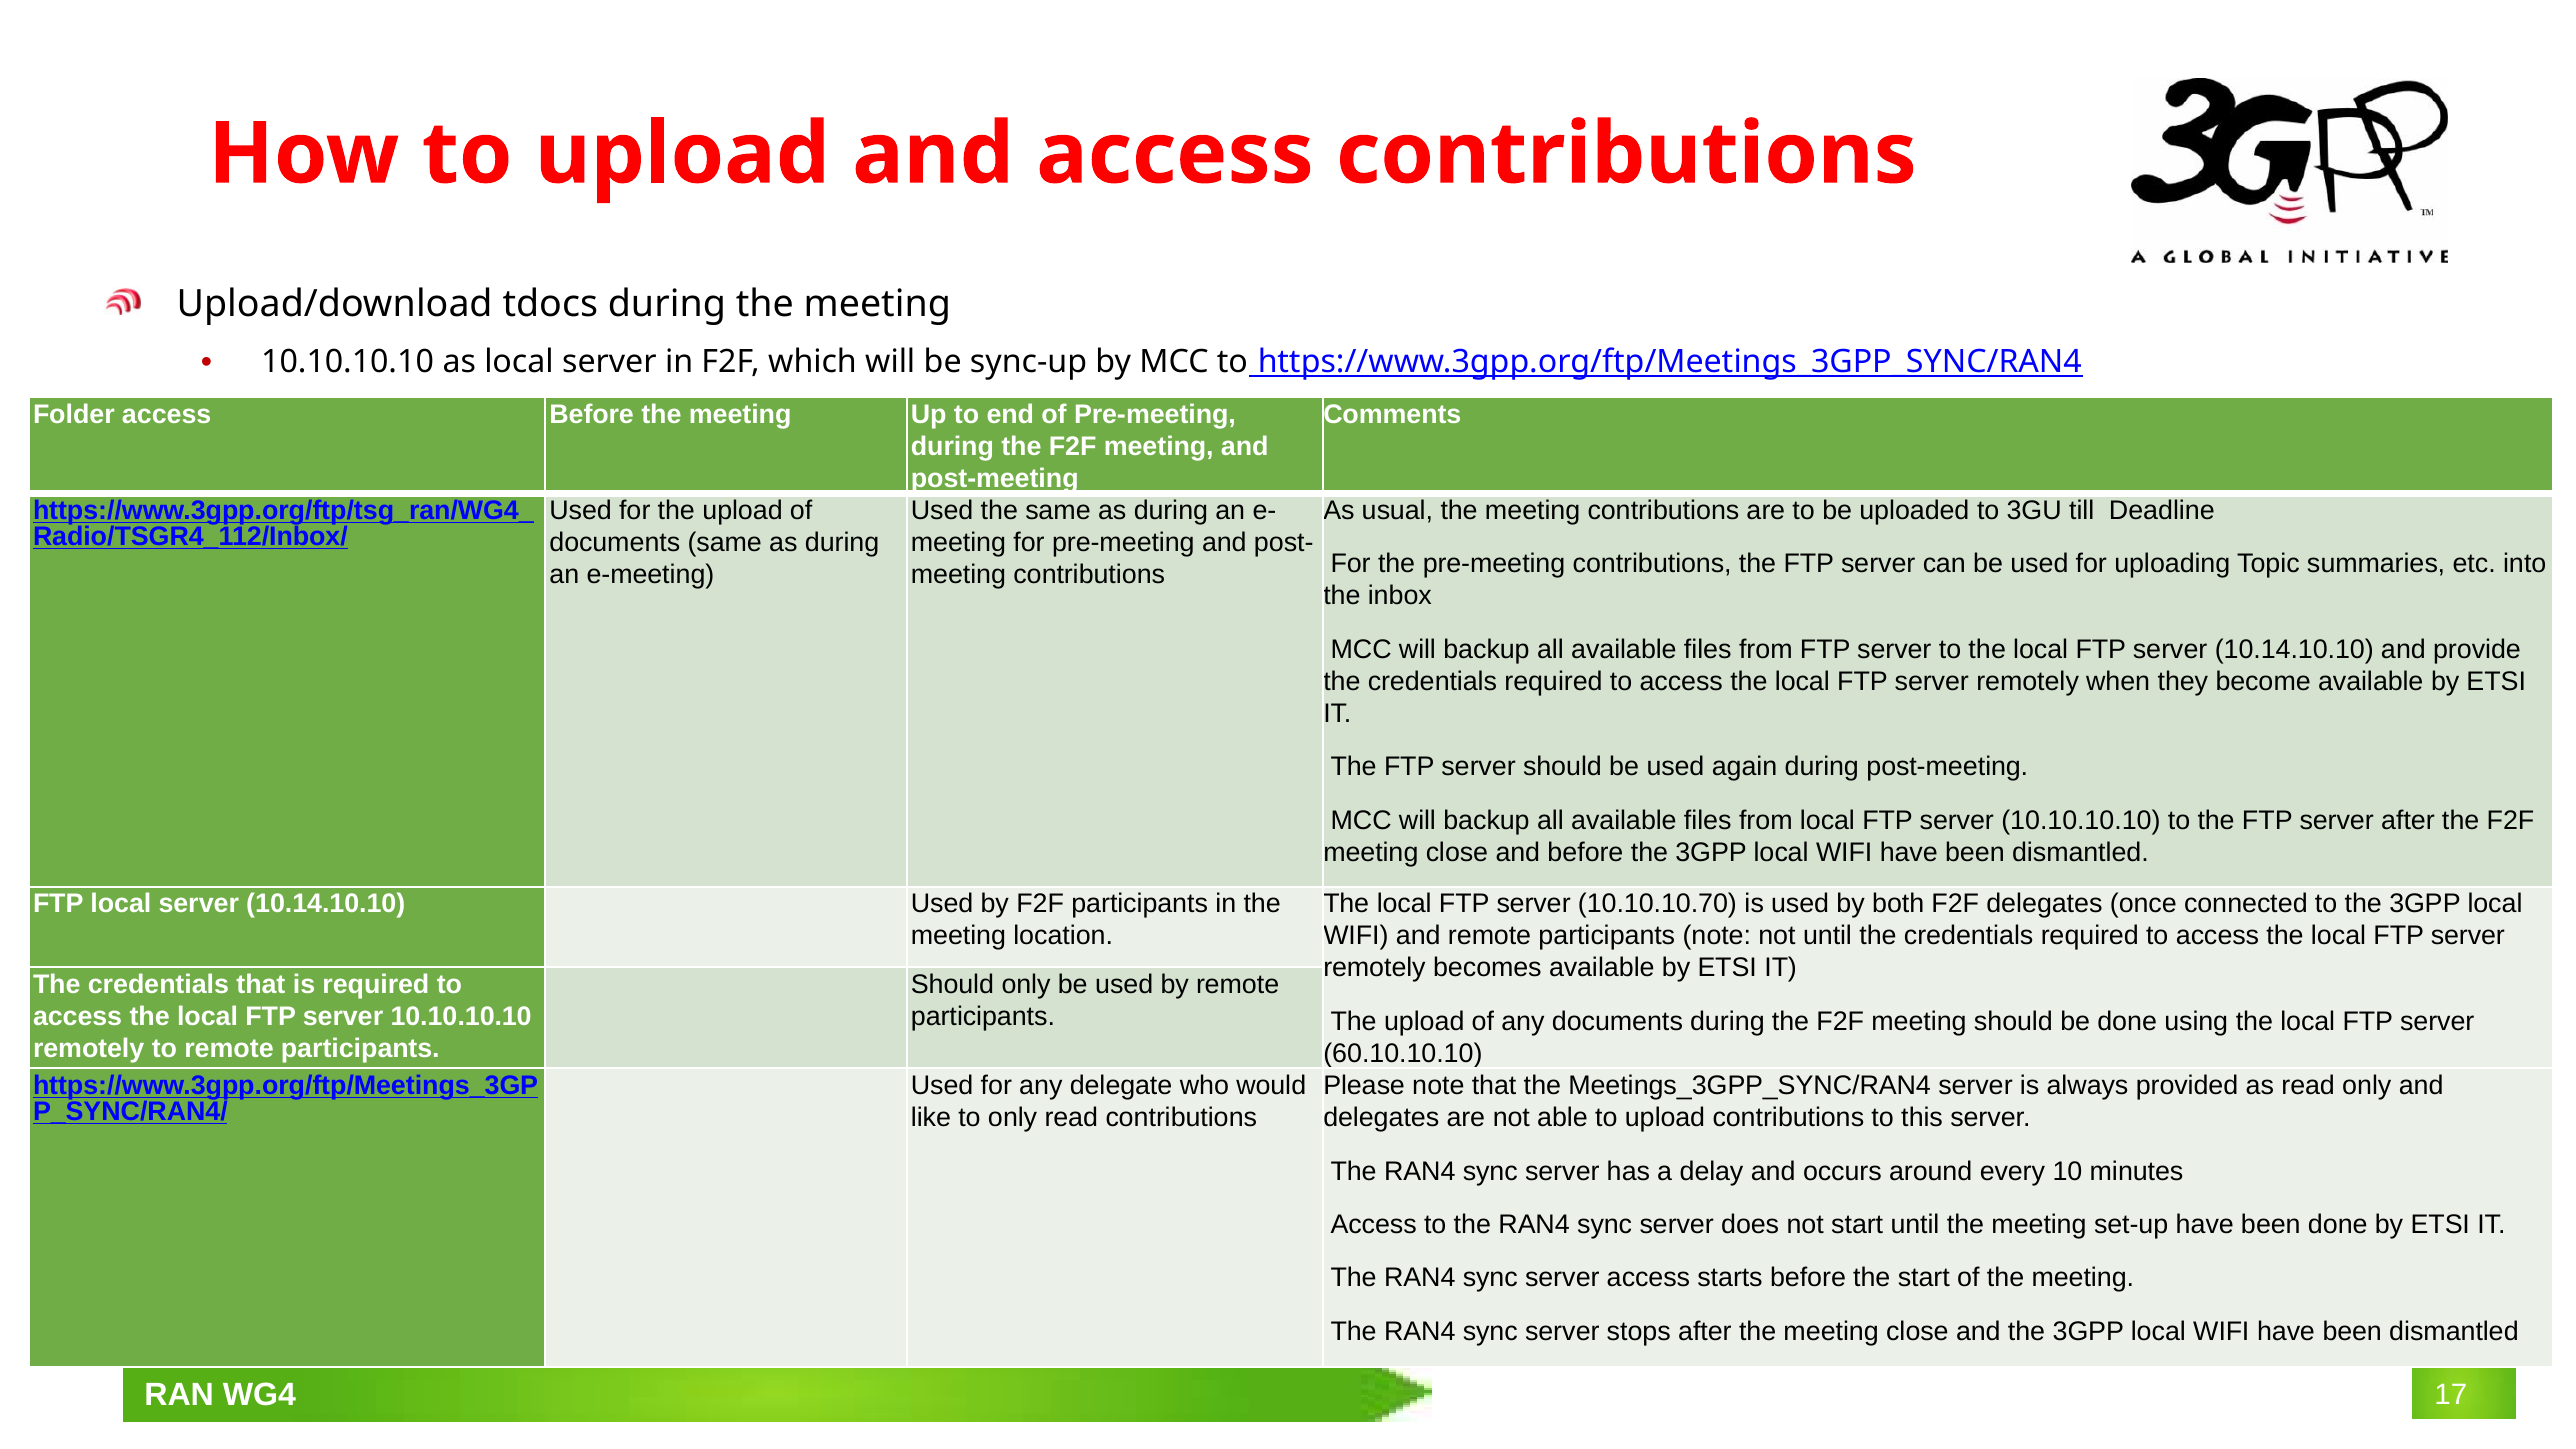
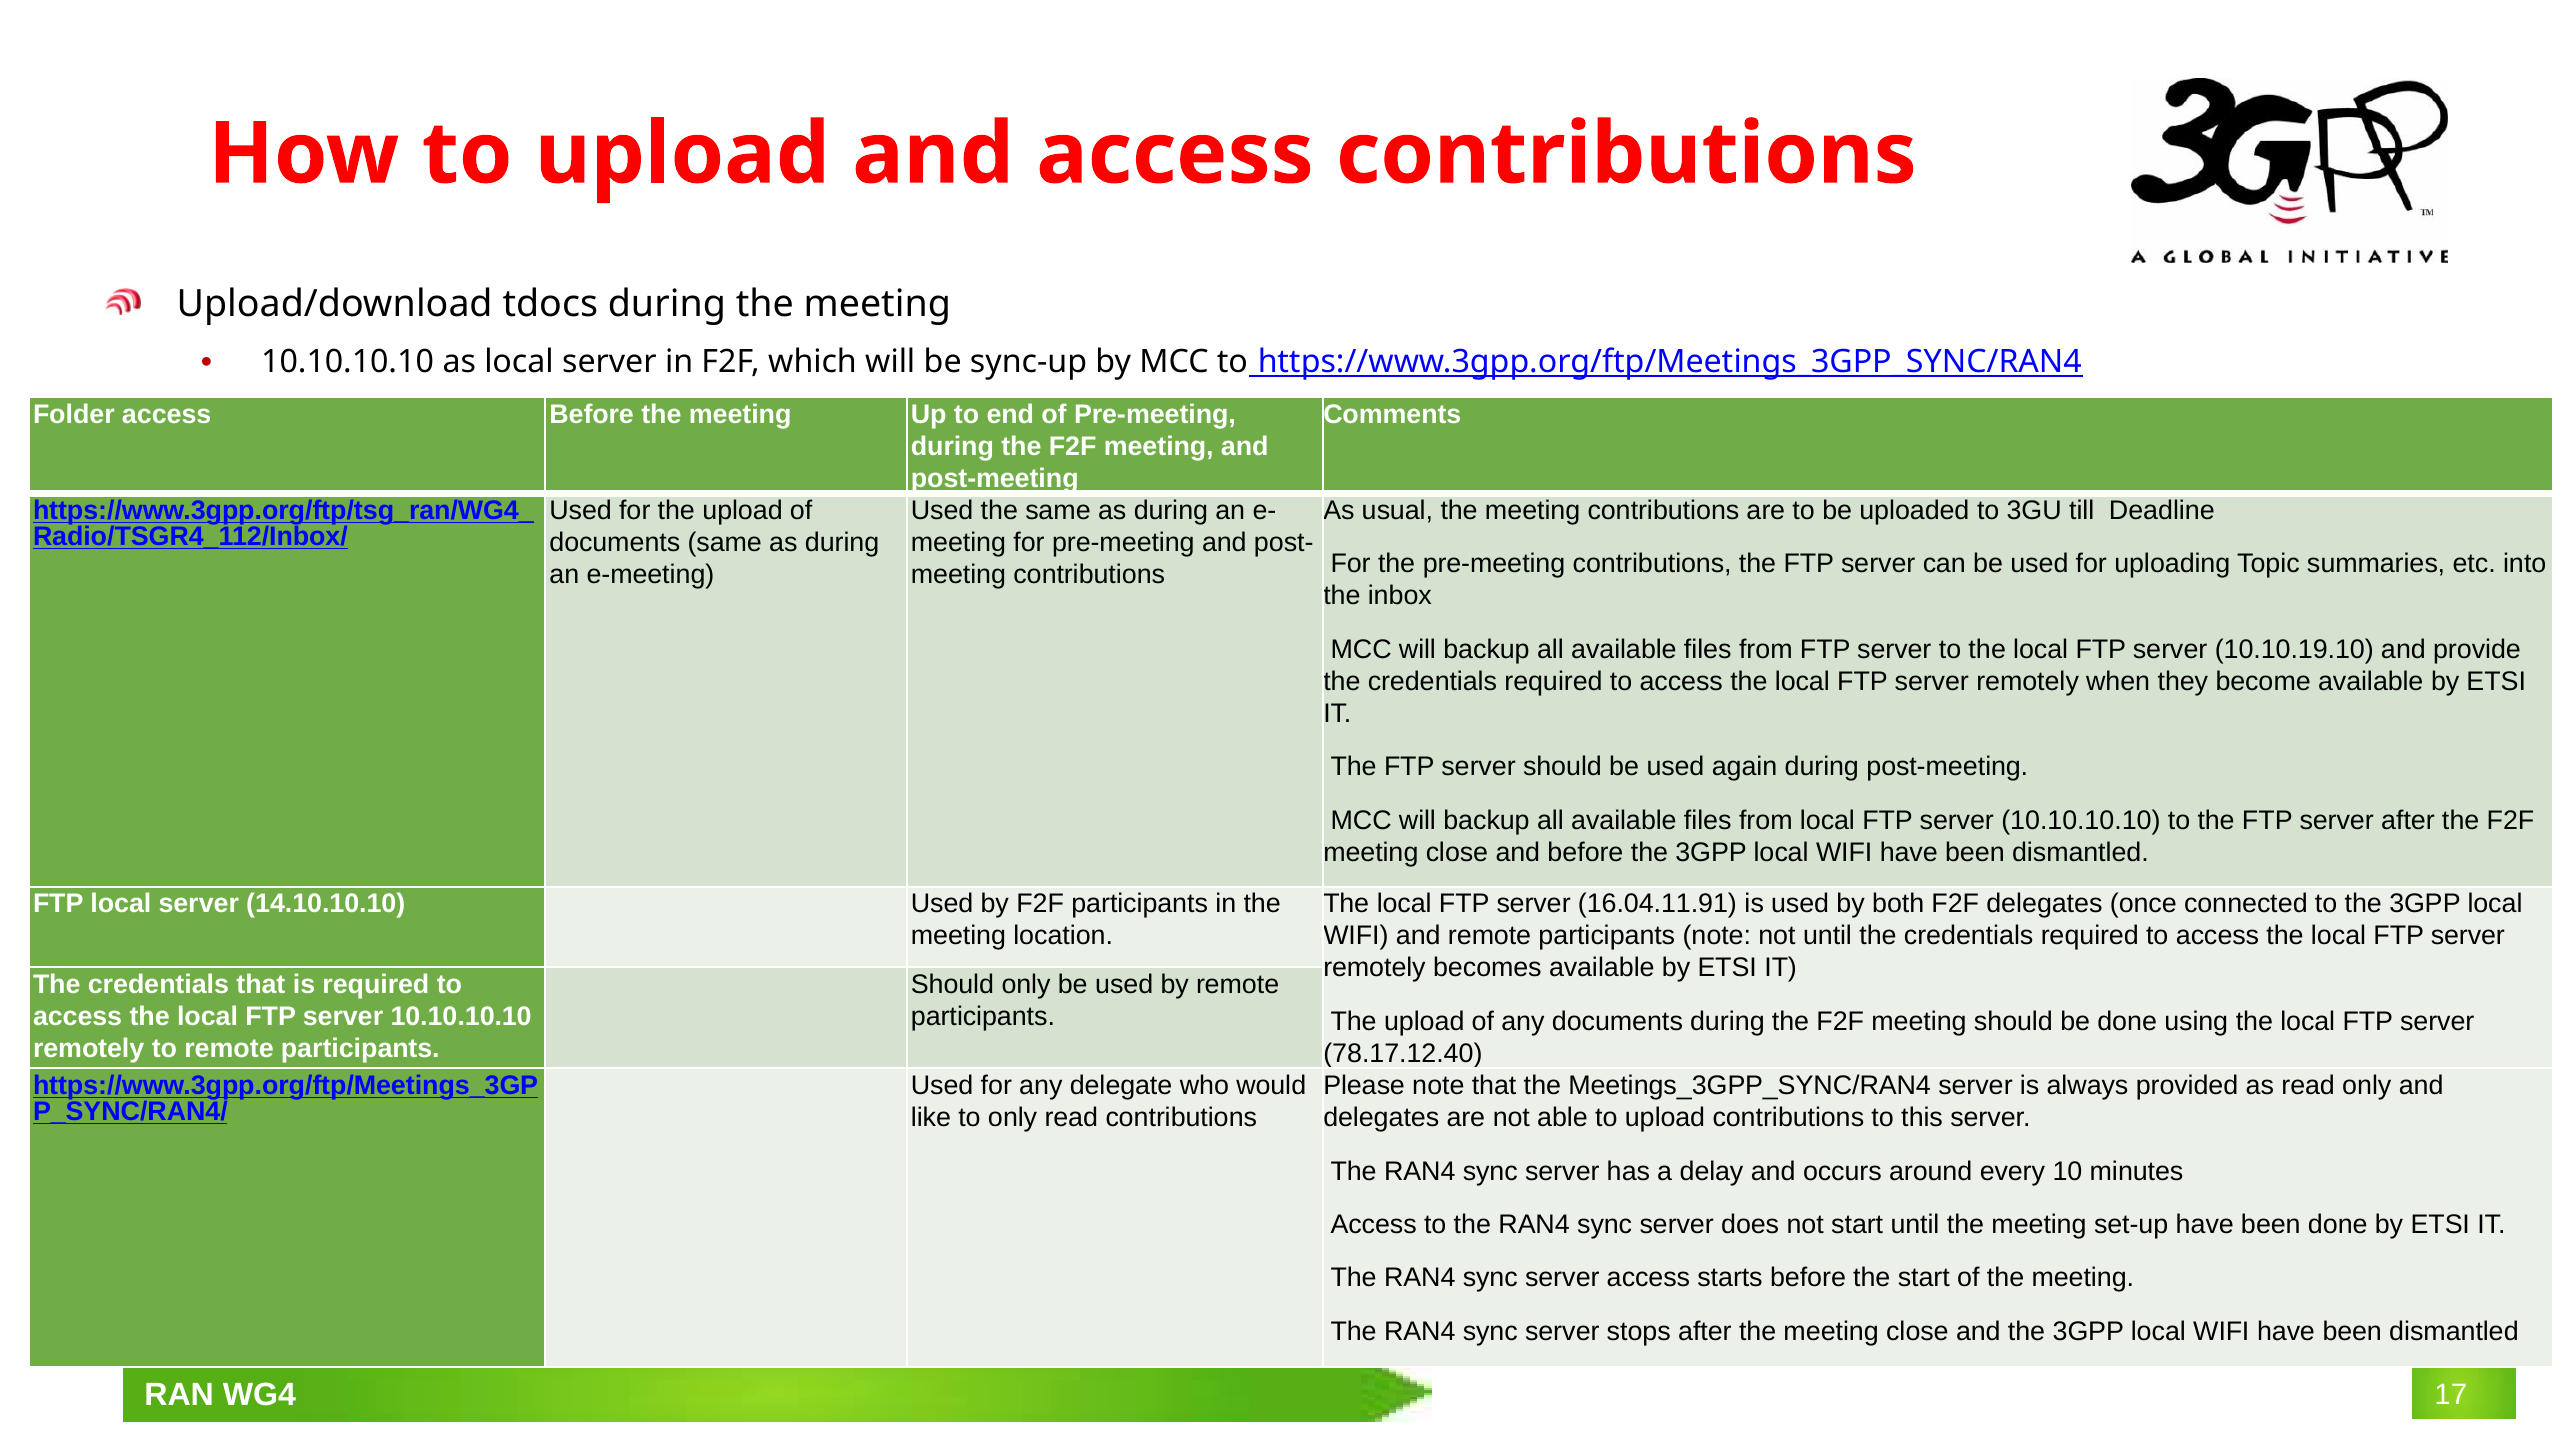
FTP server 10.14.10.10: 10.14.10.10 -> 10.10.19.10 (2294, 649)
local server 10.14.10.10: 10.14.10.10 -> 14.10.10.10 (326, 904)
10.10.10.70: 10.10.10.70 -> 16.04.11.91 (1657, 904)
60.10.10.10: 60.10.10.10 -> 78.17.12.40 (1403, 1054)
